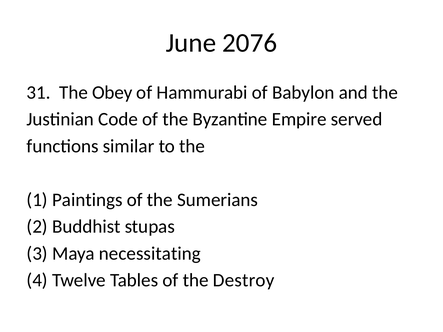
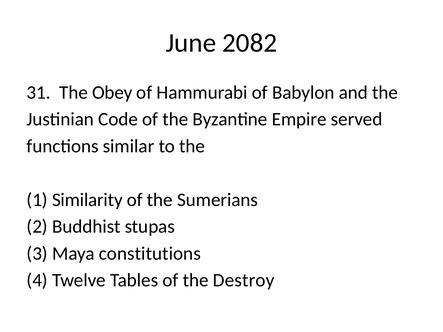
2076: 2076 -> 2082 (250, 43)
Paintings: Paintings -> Similarity (87, 200)
necessitating: necessitating -> constitutions (150, 254)
